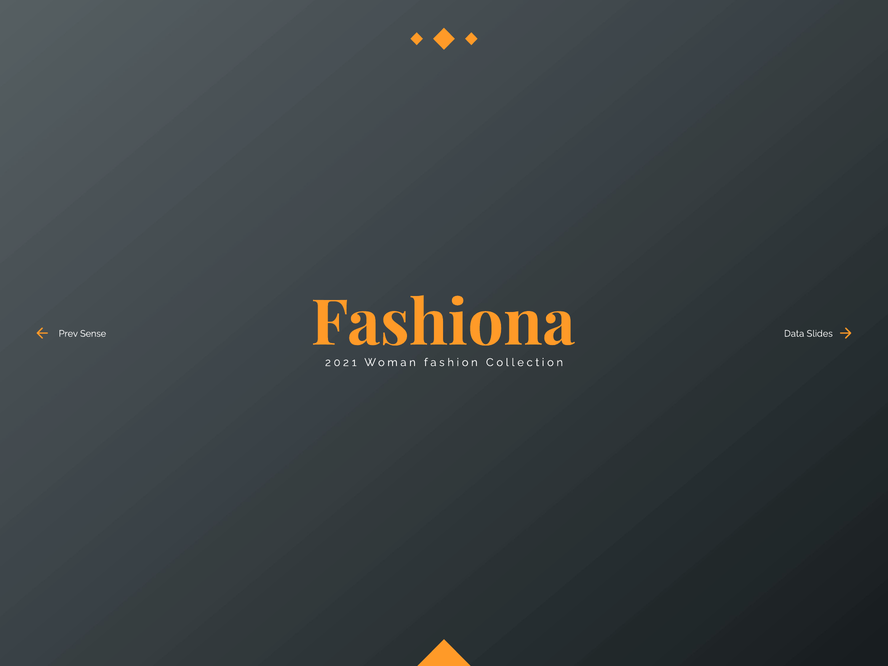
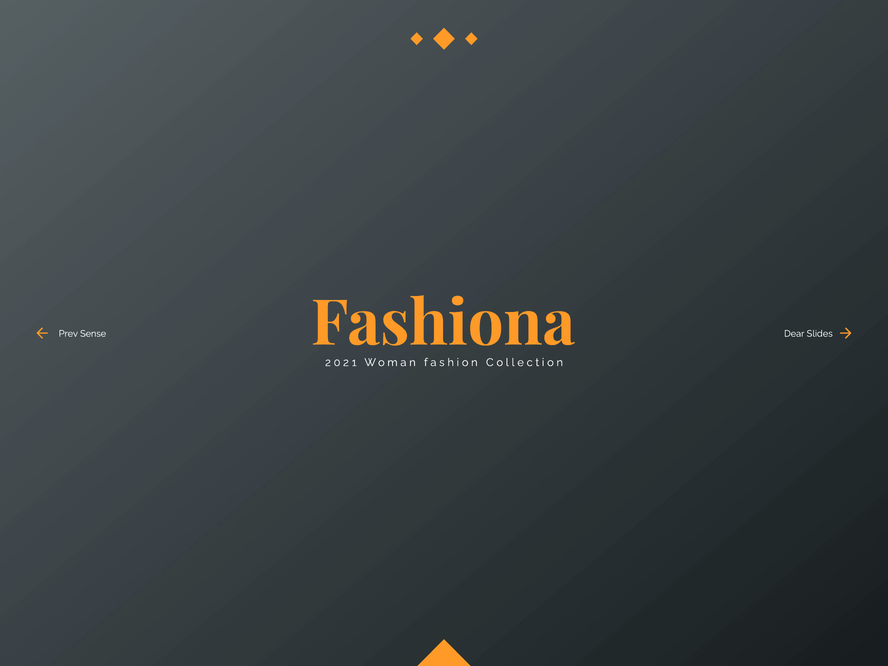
Data: Data -> Dear (794, 334)
